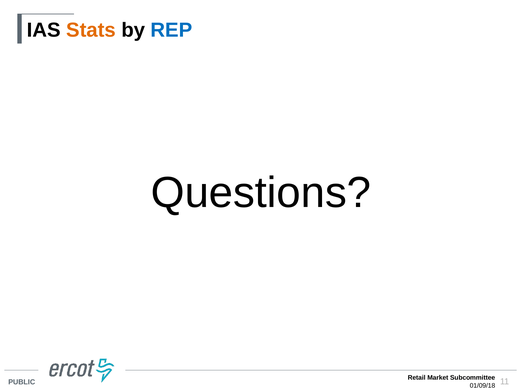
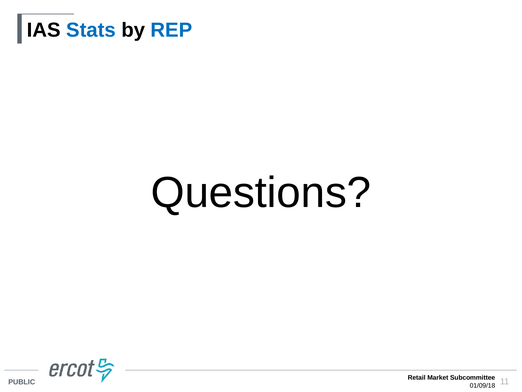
Stats colour: orange -> blue (91, 30)
